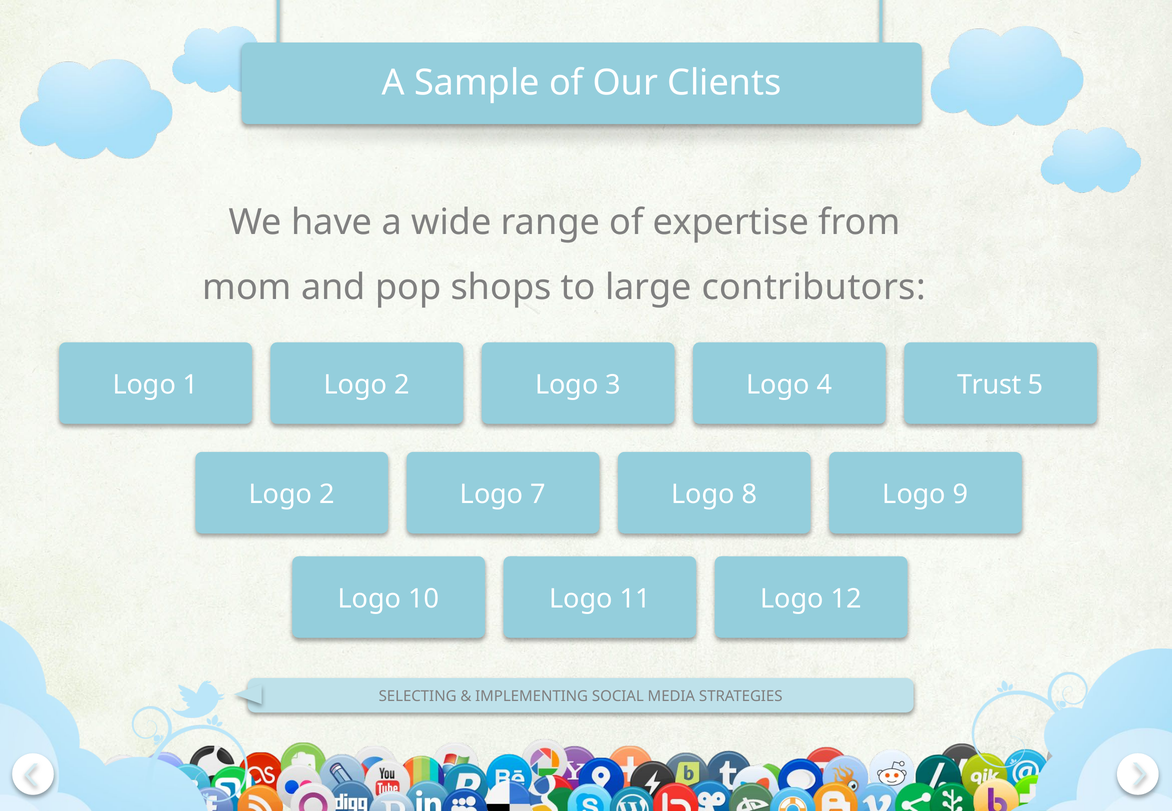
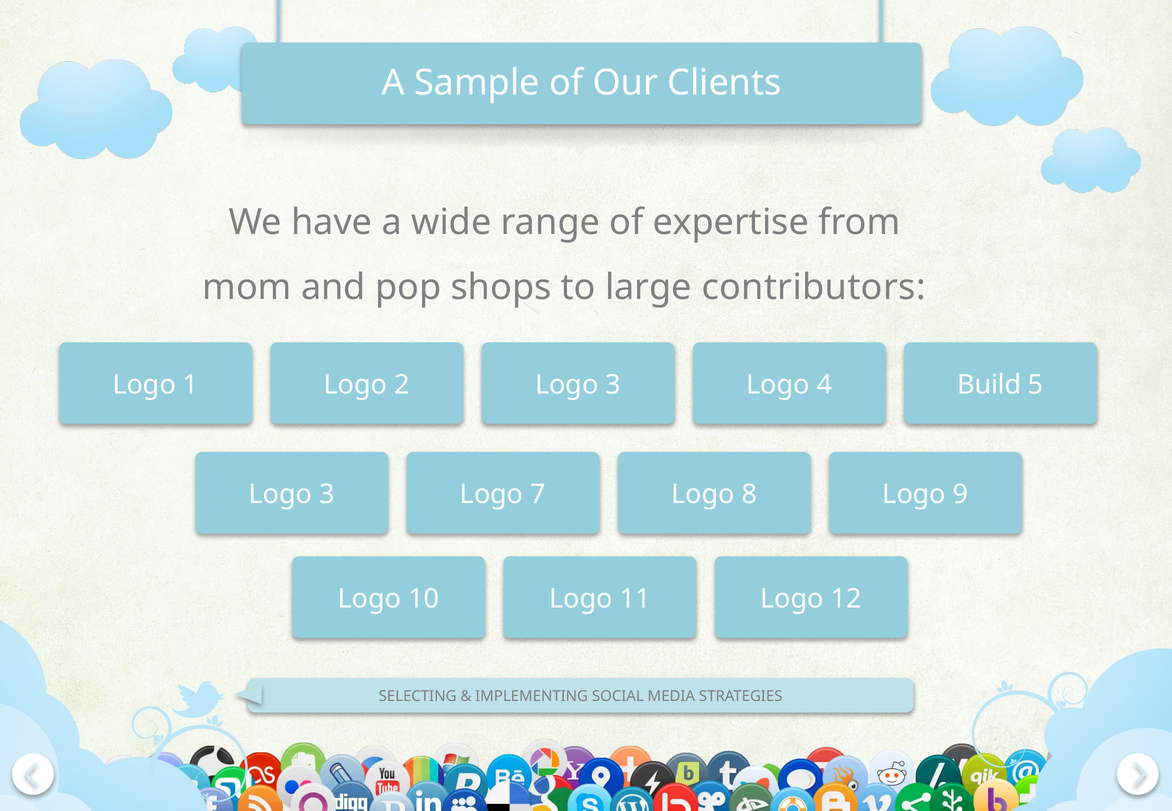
Trust: Trust -> Build (989, 385)
2: 2 -> 3 (327, 495)
